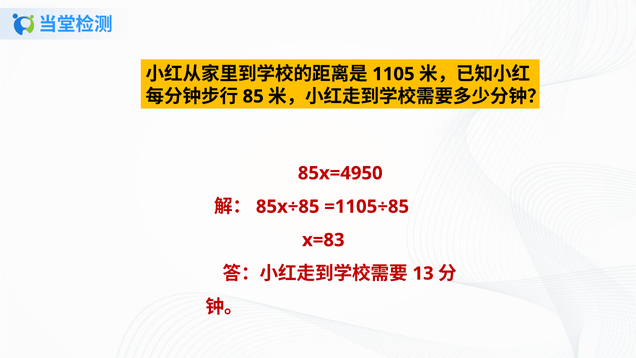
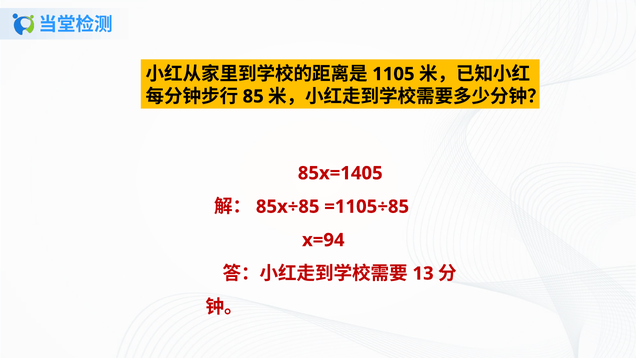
85x=4950: 85x=4950 -> 85x=1405 (340, 173)
x=83: x=83 -> x=94 (323, 240)
